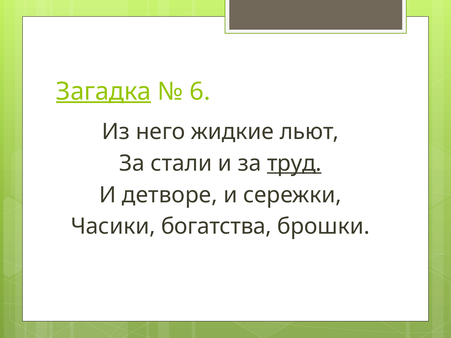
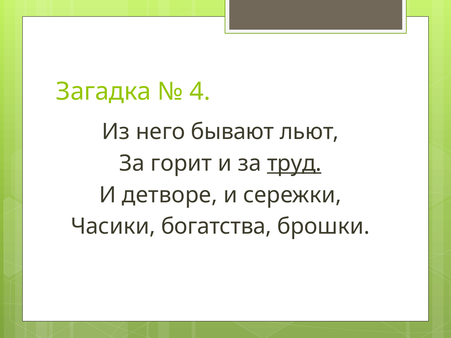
Загадка underline: present -> none (104, 92)
6: 6 -> 4 (200, 92)
жидкие: жидкие -> бывают (232, 132)
стали: стали -> горит (181, 164)
